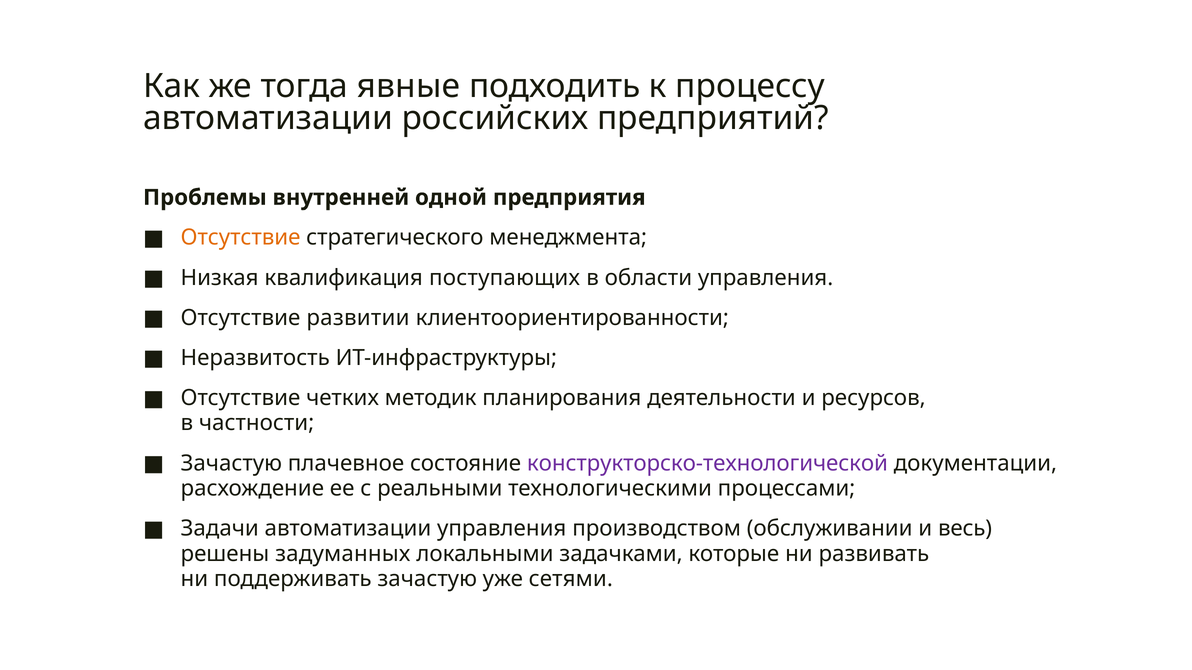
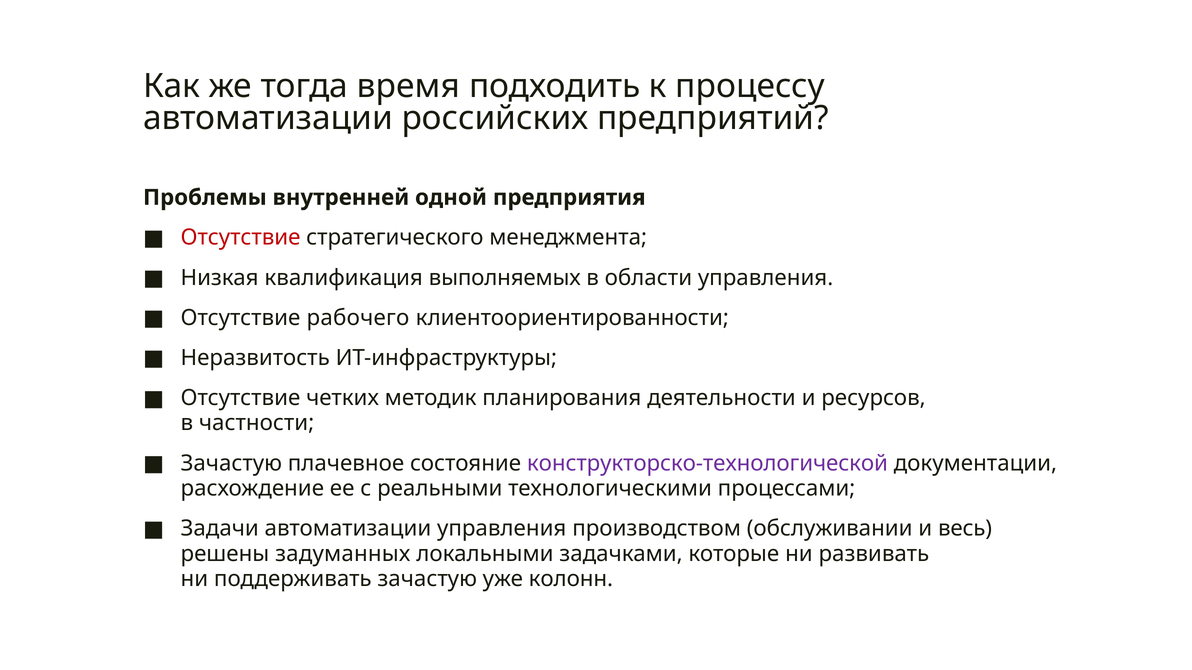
явные: явные -> время (409, 86)
Отсутствие colour: orange -> red (241, 238)
поступающих: поступающих -> выполняемых (505, 278)
развитии: развитии -> рабочего (358, 318)
сетями: сетями -> колонн (571, 579)
